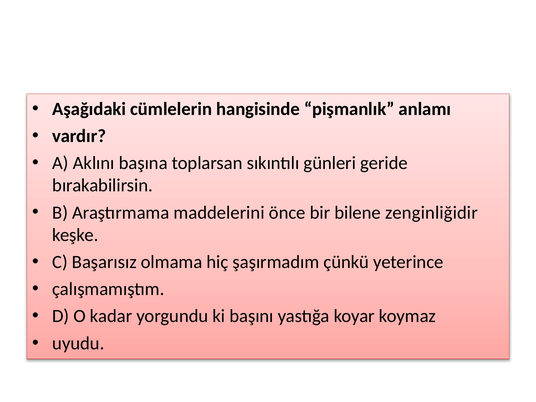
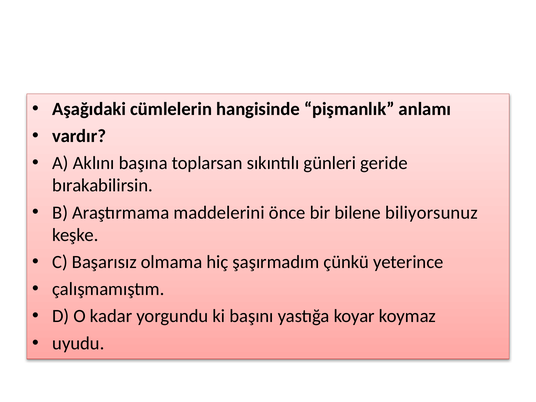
zenginliğidir: zenginliğidir -> biliyorsunuz (431, 213)
